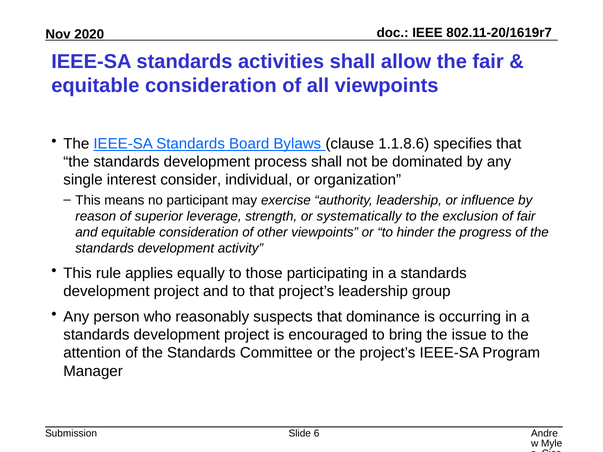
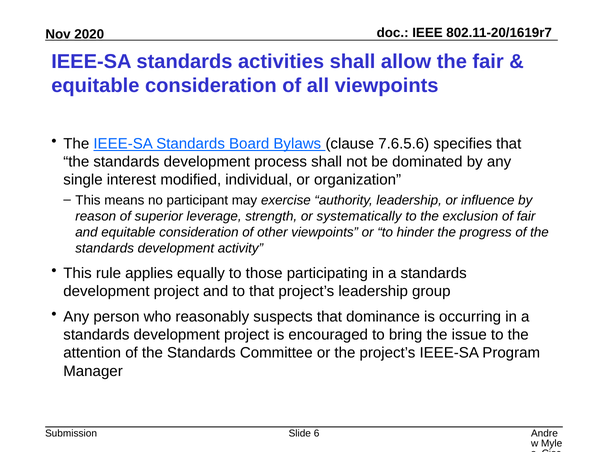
1.1.8.6: 1.1.8.6 -> 7.6.5.6 (404, 144)
consider: consider -> modified (191, 180)
